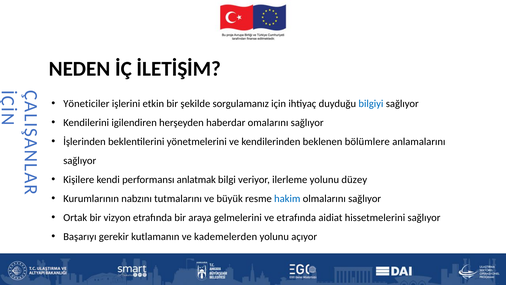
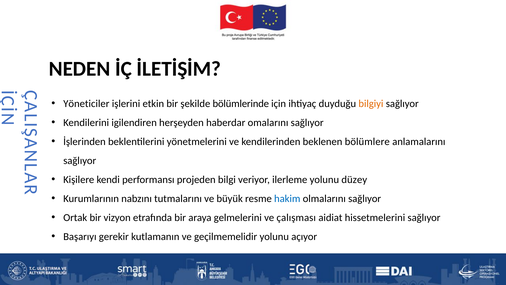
sorgulamanız: sorgulamanız -> bölümlerinde (241, 103)
bilgiyi colour: blue -> orange (371, 103)
anlatmak: anlatmak -> projeden (196, 179)
ve etrafında: etrafında -> çalışması (296, 217)
kademelerden: kademelerden -> geçilmemelidir (226, 236)
